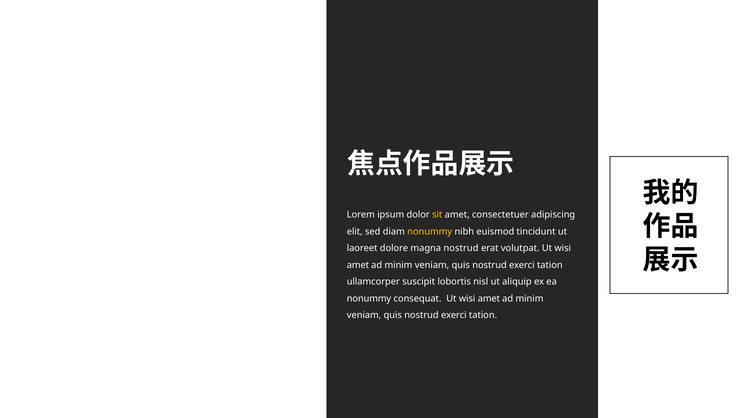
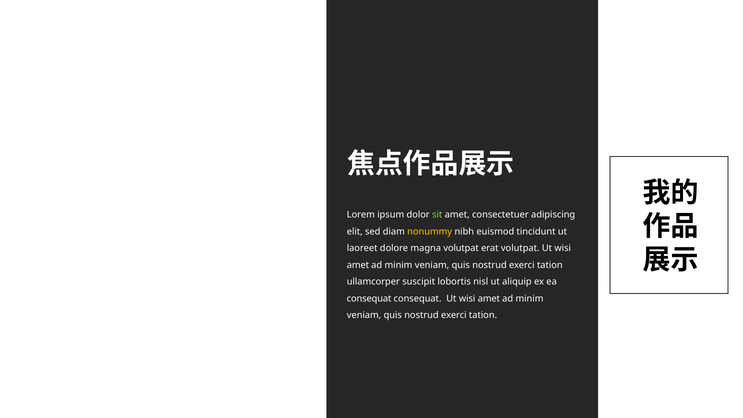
sit colour: yellow -> light green (437, 215)
magna nostrud: nostrud -> volutpat (461, 248)
nonummy: nonummy -> consequat (369, 298)
